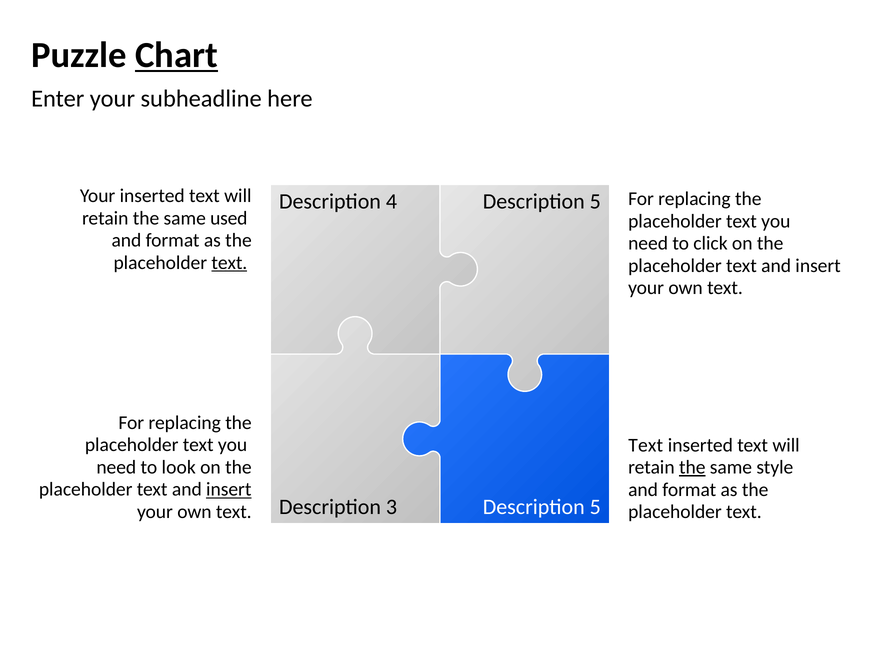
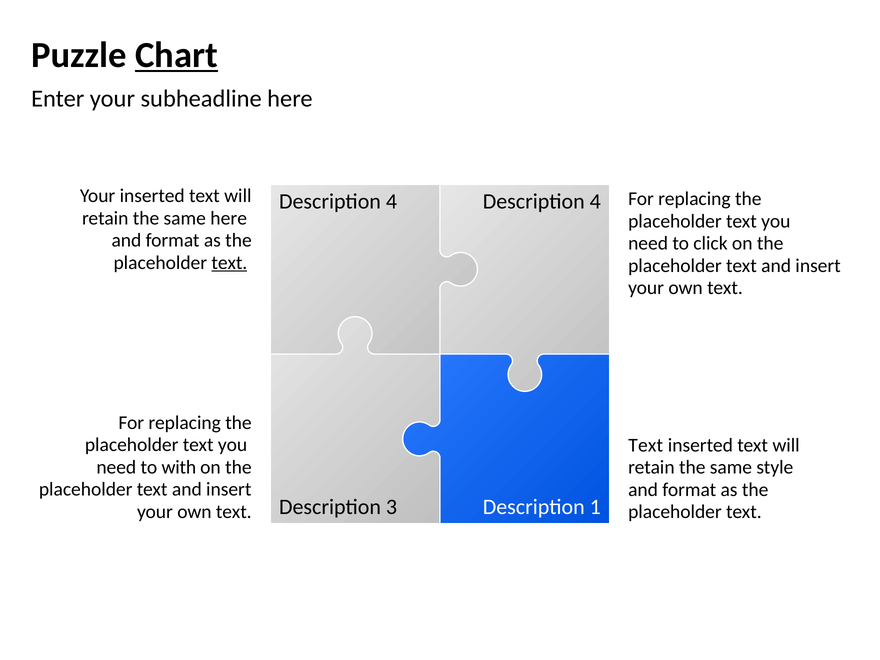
5: 5 -> 4 (595, 202)
same used: used -> here (229, 218)
look: look -> with (179, 467)
the underline: present -> none (692, 467)
insert underline: present -> none (229, 489)
5: 5 -> 1 (595, 507)
